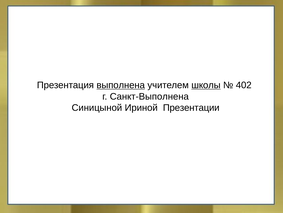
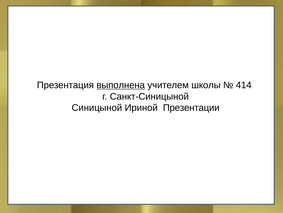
школы underline: present -> none (206, 85)
402: 402 -> 414 (244, 85)
Санкт-Выполнена: Санкт-Выполнена -> Санкт-Синицыной (149, 96)
